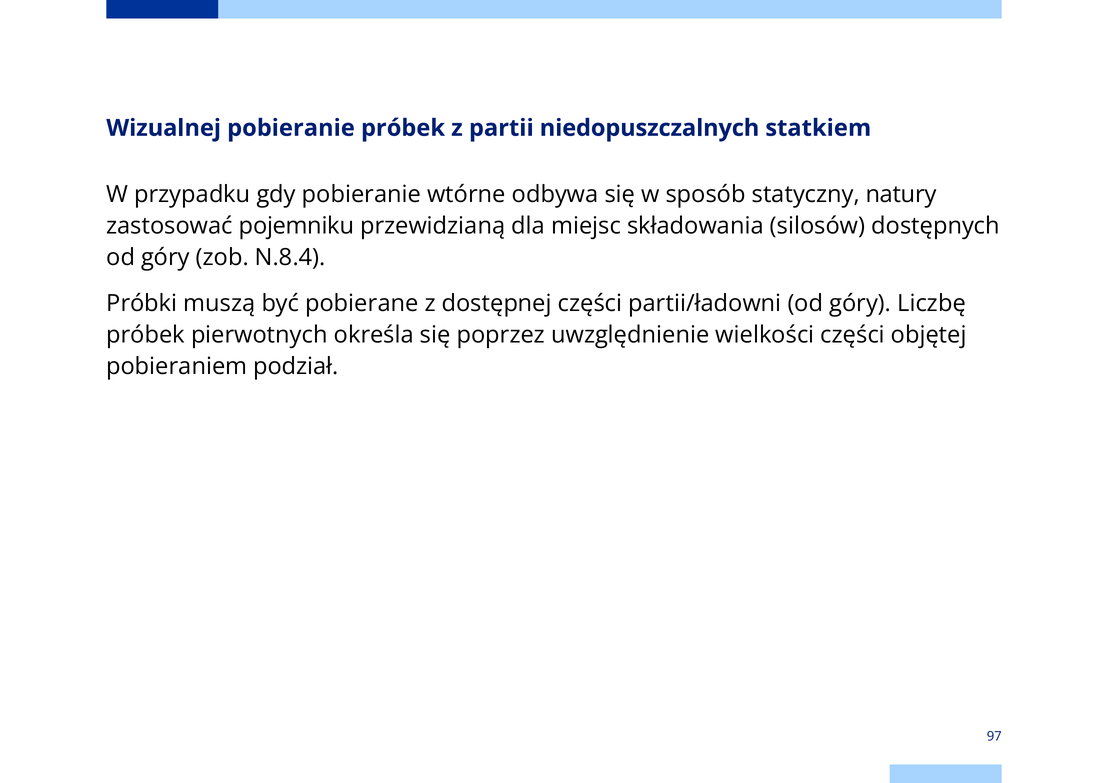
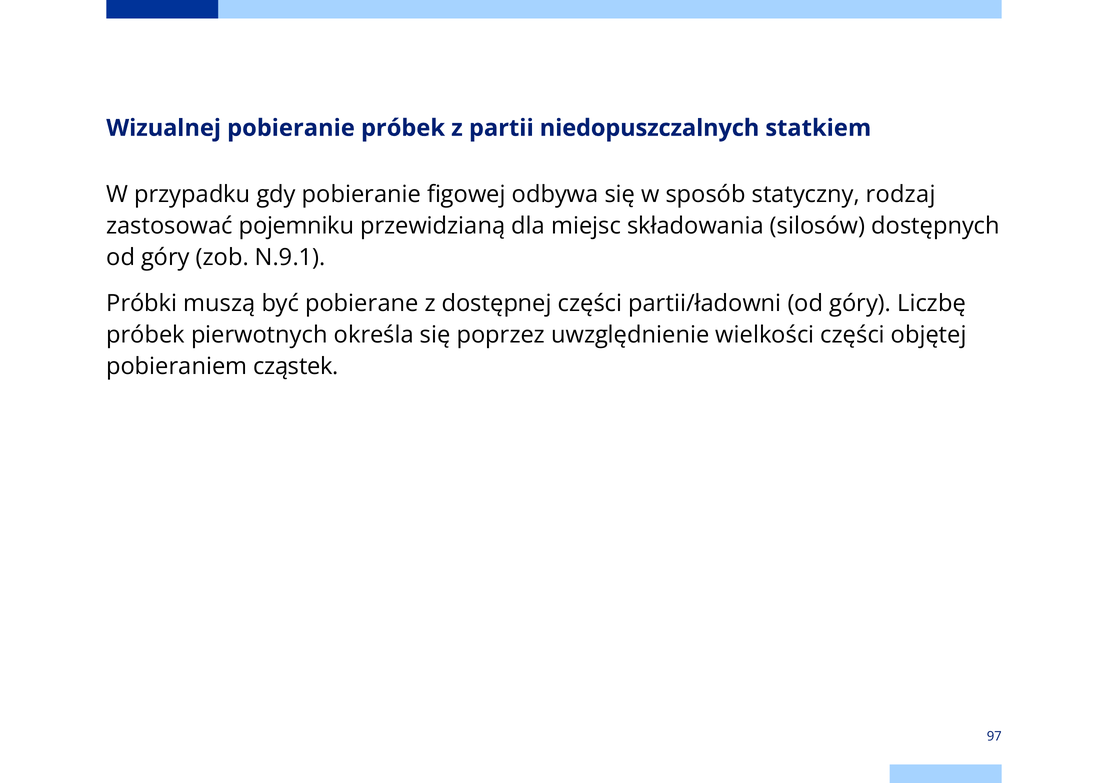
wtórne: wtórne -> figowej (466, 194)
natury: natury -> rodzaj (901, 194)
N.8.4: N.8.4 -> N.9.1 (290, 258)
podział: podział -> cząstek (296, 367)
